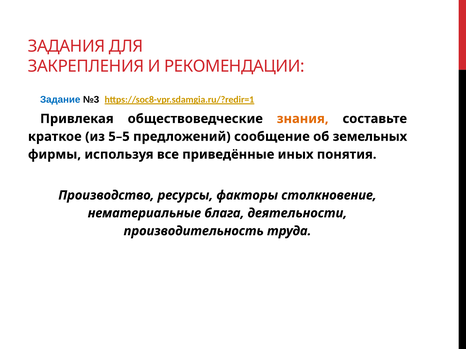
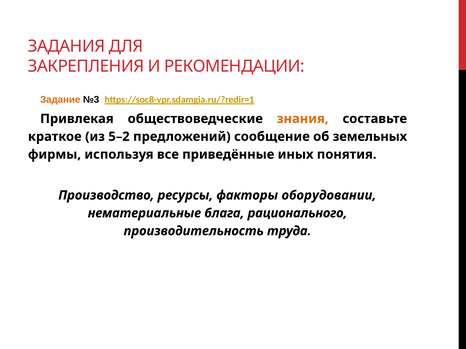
Задание colour: blue -> orange (60, 100)
5–5: 5–5 -> 5–2 (119, 137)
столкновение: столкновение -> оборудовании (329, 196)
деятельности: деятельности -> рационального (297, 213)
